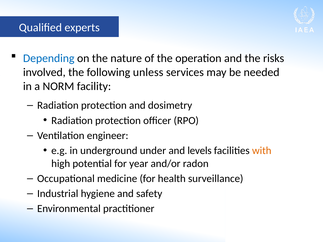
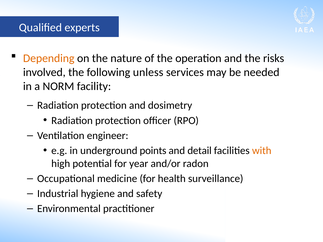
Depending colour: blue -> orange (49, 58)
under: under -> points (153, 151)
levels: levels -> detail (200, 151)
